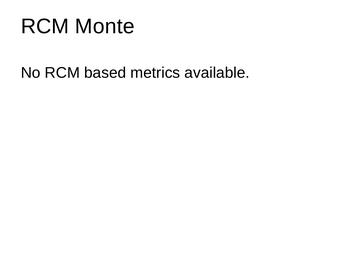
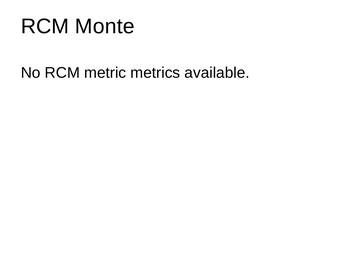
based: based -> metric (105, 73)
